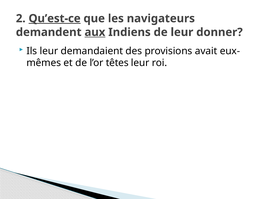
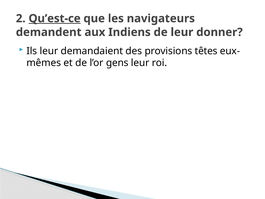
aux underline: present -> none (95, 32)
avait: avait -> têtes (206, 51)
têtes: têtes -> gens (117, 63)
